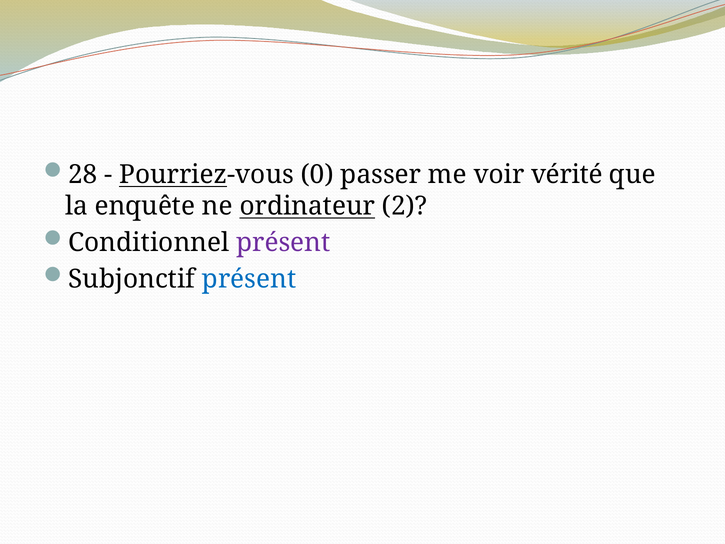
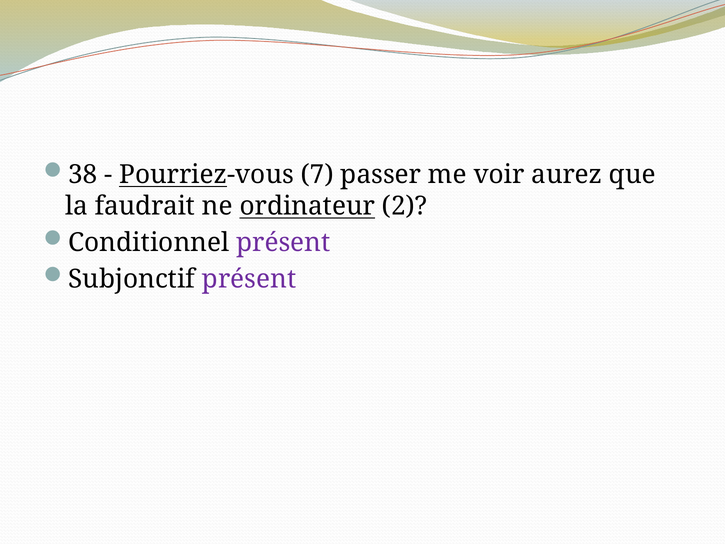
28: 28 -> 38 (83, 175)
0: 0 -> 7 (317, 175)
vérité: vérité -> aurez (567, 175)
enquête: enquête -> faudrait (145, 206)
présent colour: blue -> purple (249, 279)
